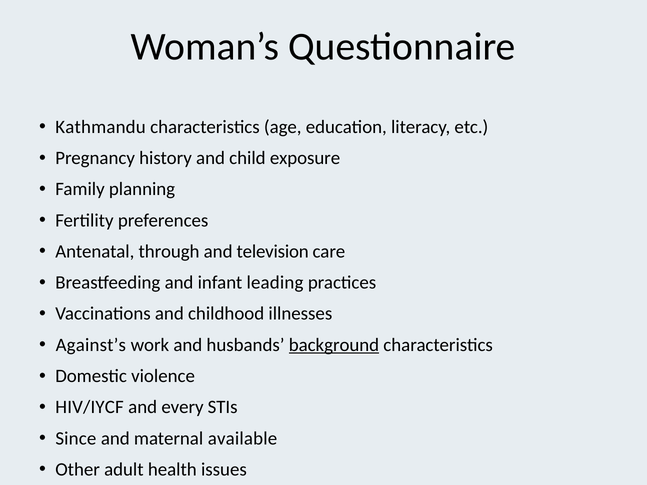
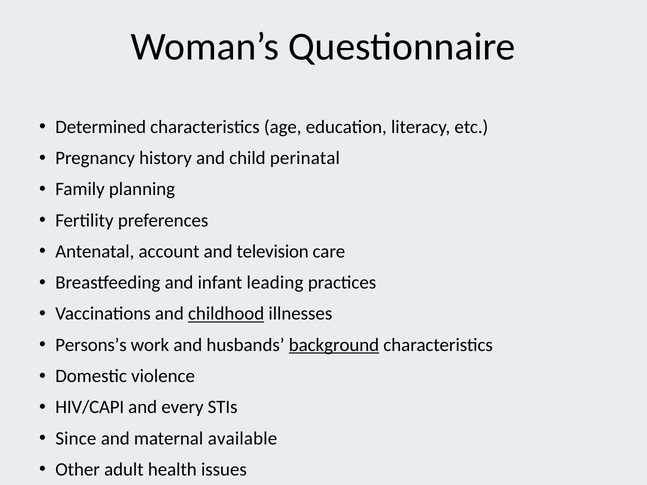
Kathmandu: Kathmandu -> Determined (101, 127)
exposure: exposure -> perinatal (305, 158)
through: through -> account (169, 252)
childhood underline: none -> present (226, 314)
Against’s: Against’s -> Persons’s (91, 345)
HIV/IYCF: HIV/IYCF -> HIV/CAPI (90, 407)
